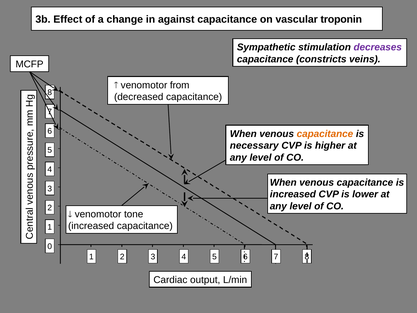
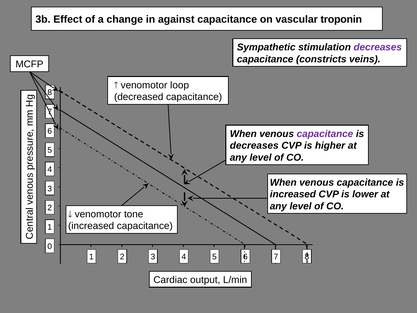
from: from -> loop (180, 85)
capacitance colour: orange -> purple (325, 134)
necessary: necessary -> decreases (254, 146)
